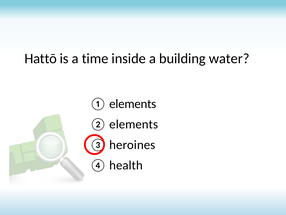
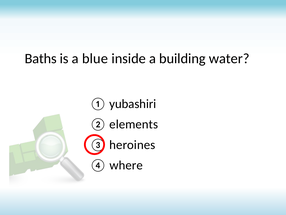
Hattō: Hattō -> Baths (41, 58)
time: time -> blue (95, 58)
① elements: elements -> yubashiri (133, 104)
health: health -> where (126, 165)
